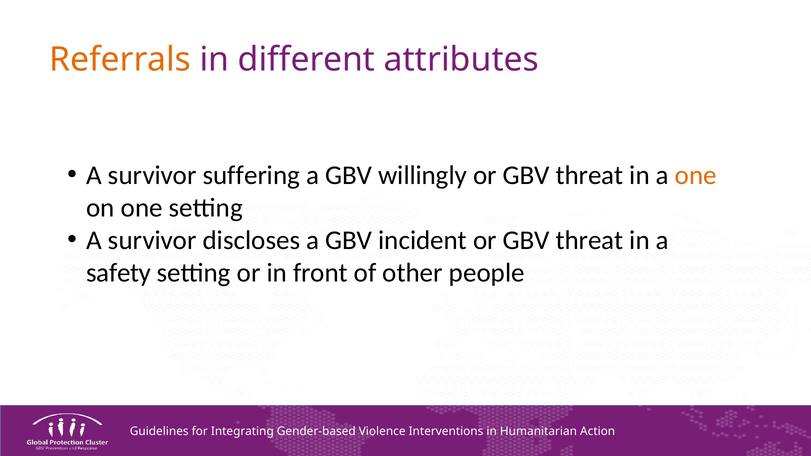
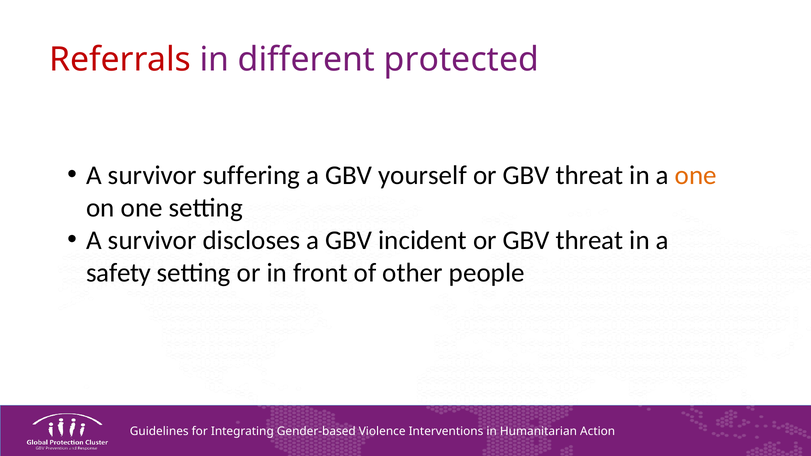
Referrals colour: orange -> red (120, 59)
attributes: attributes -> protected (461, 59)
willingly: willingly -> yourself (423, 175)
